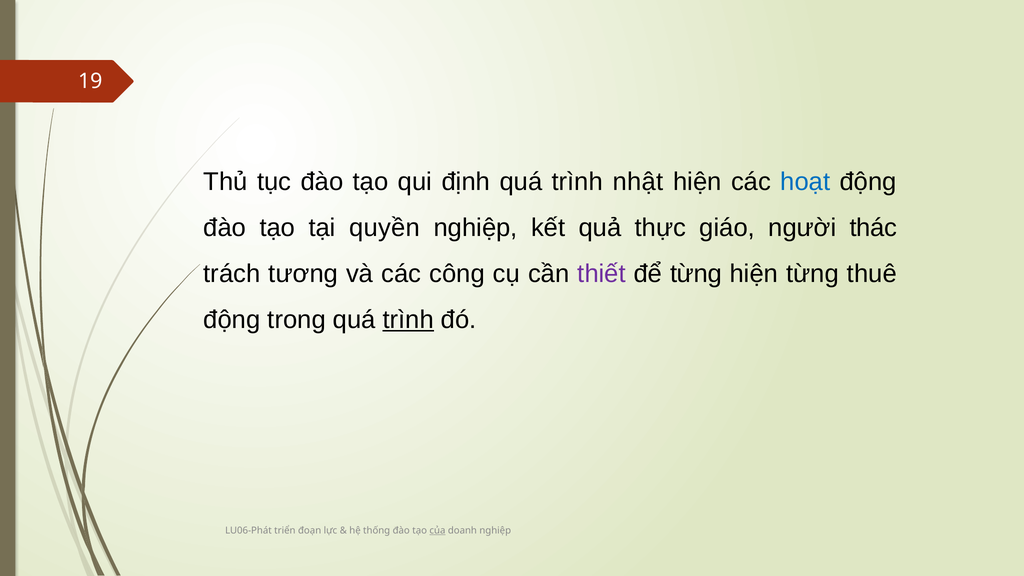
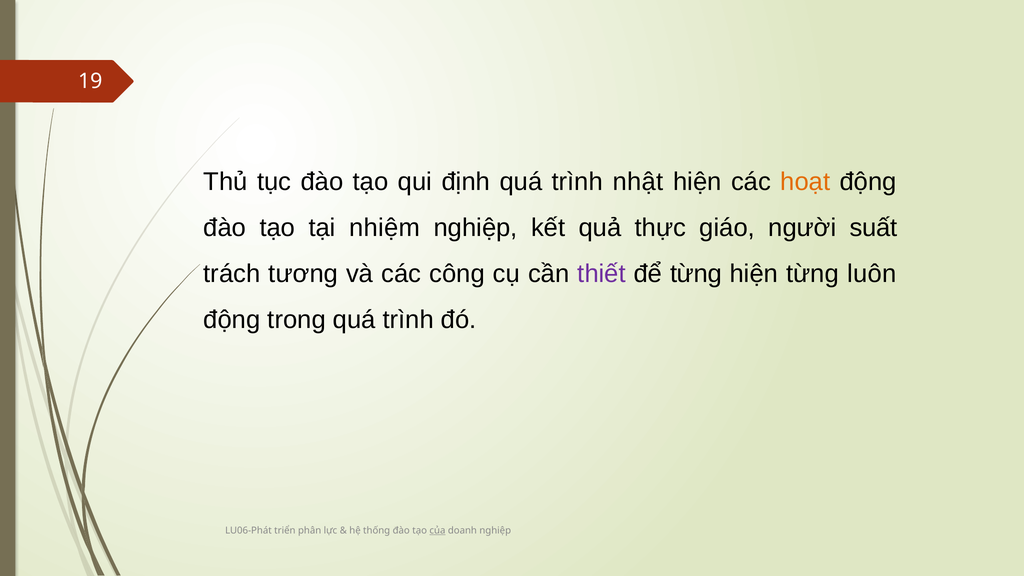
hoạt colour: blue -> orange (805, 182)
quyền: quyền -> nhiệm (384, 228)
thác: thác -> suất (873, 228)
thuê: thuê -> luôn (872, 274)
trình underline: present -> none (408, 320)
đoạn: đoạn -> phân (310, 531)
